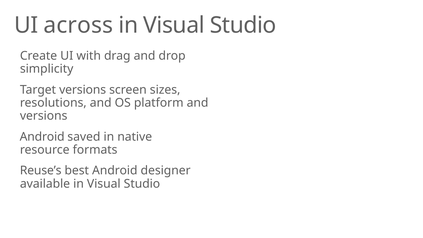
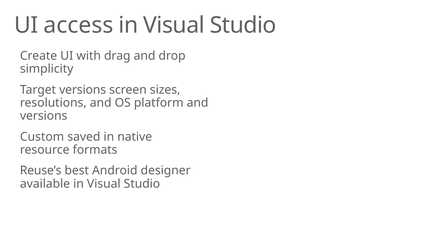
across: across -> access (78, 25)
Android: Android -> Custom (42, 137)
